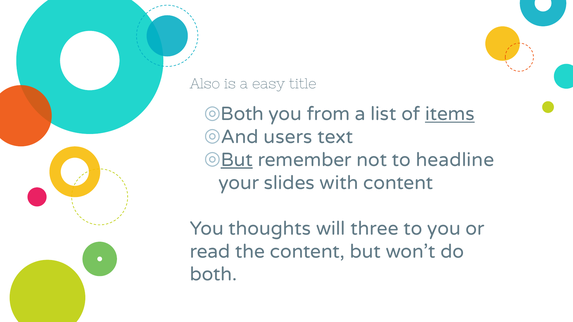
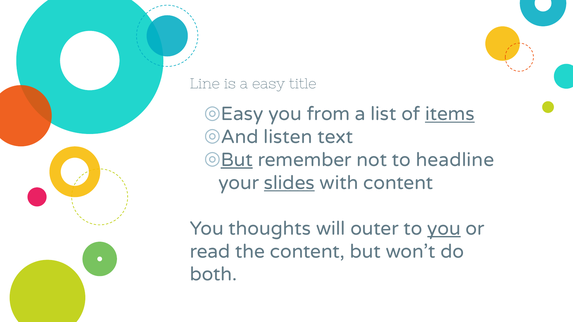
Also: Also -> Line (205, 84)
Both: Both -> Easy (242, 114)
users: users -> listen (288, 137)
slides underline: none -> present (289, 183)
three: three -> outer (375, 229)
you underline: none -> present (444, 229)
